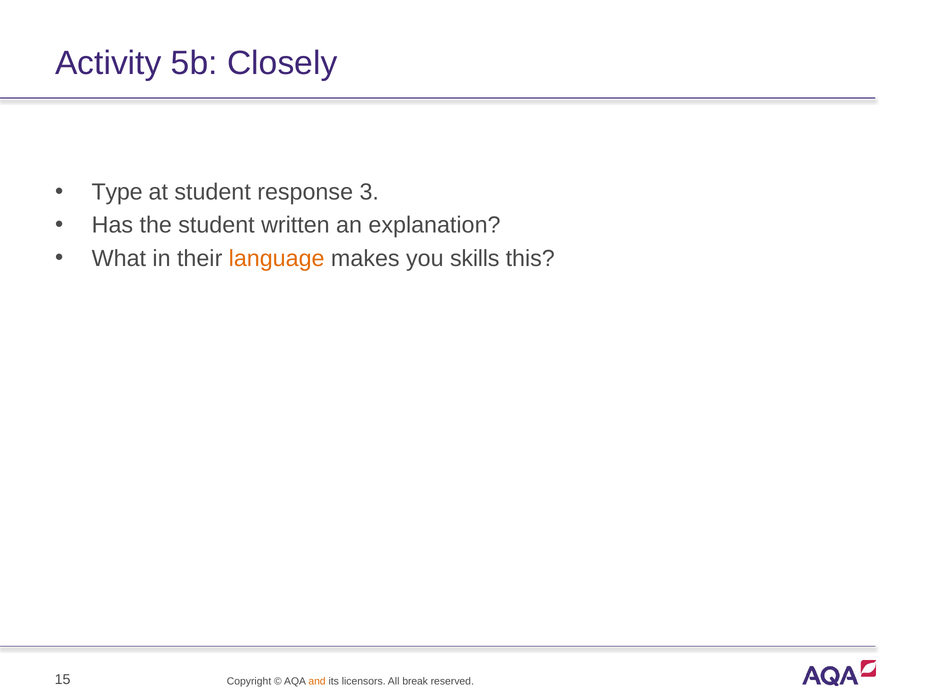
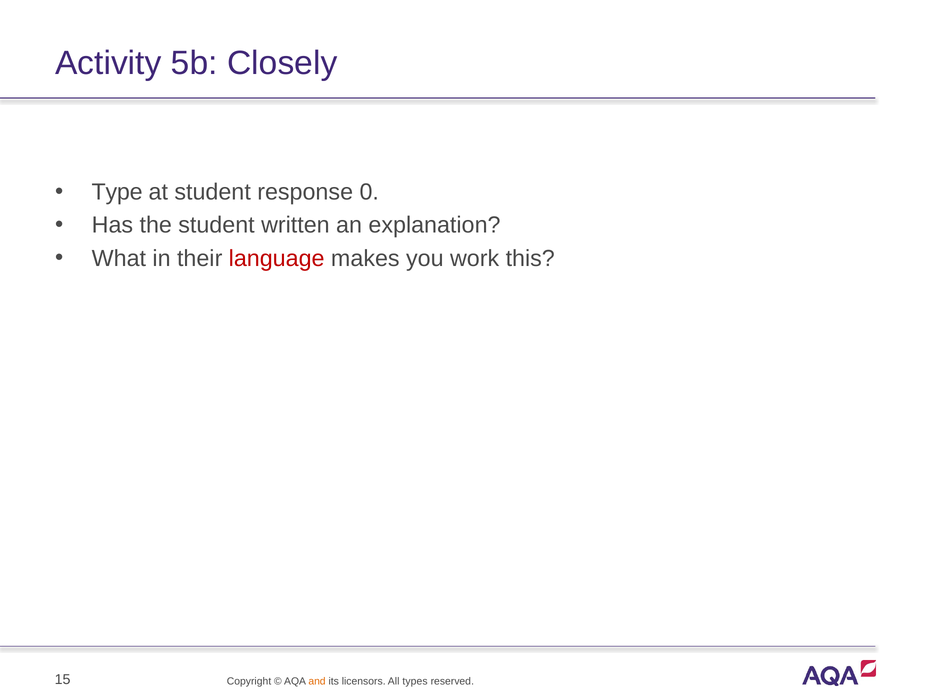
3: 3 -> 0 (369, 192)
language colour: orange -> red (277, 258)
skills: skills -> work (475, 258)
break: break -> types (415, 681)
